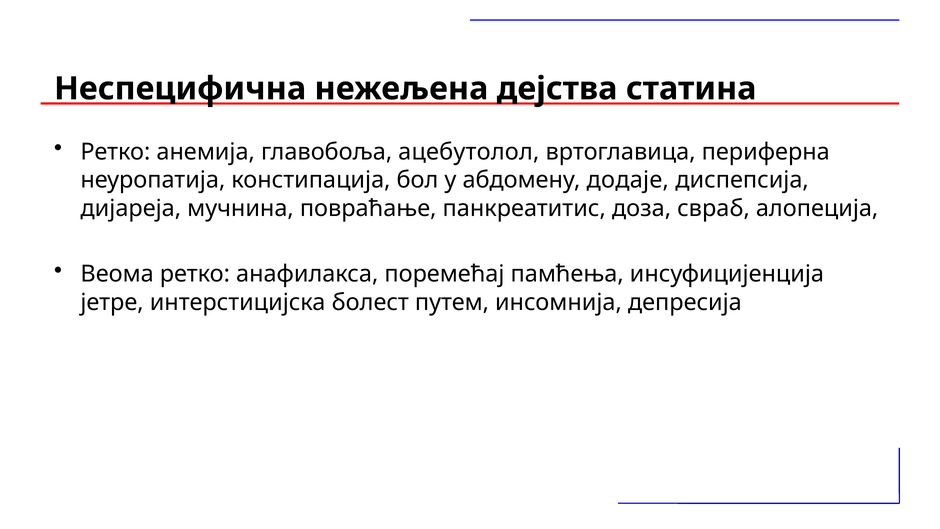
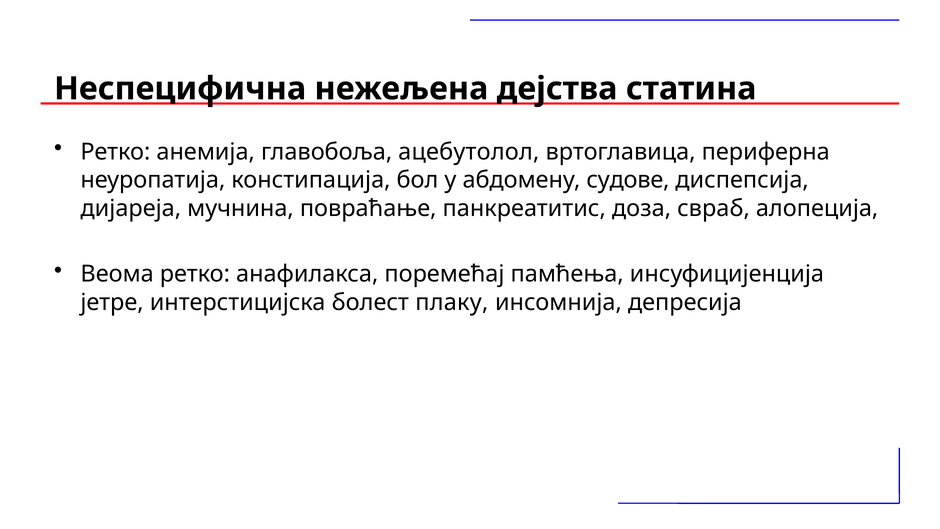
додаје: додаје -> судове (628, 180)
путем: путем -> плаку (452, 302)
